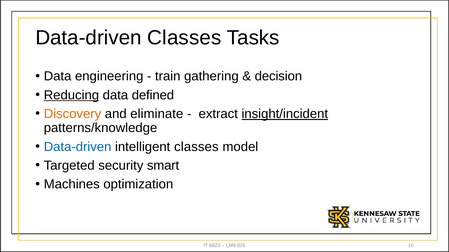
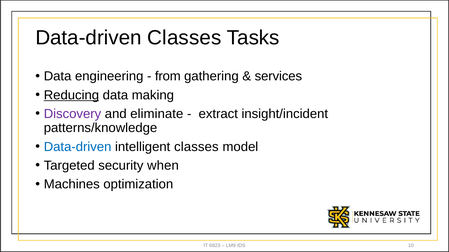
train: train -> from (168, 76)
decision: decision -> services (278, 76)
defined: defined -> making (153, 95)
Discovery colour: orange -> purple (72, 114)
insight/incident underline: present -> none (285, 114)
smart: smart -> when (163, 166)
